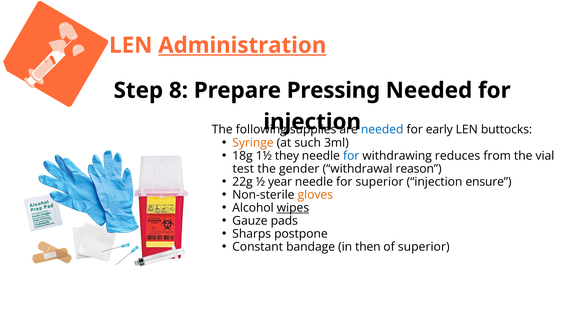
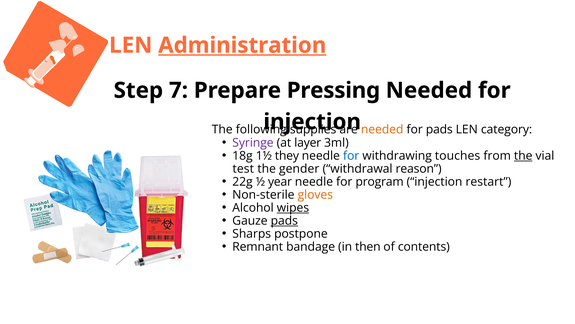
8: 8 -> 7 (178, 90)
needed colour: blue -> orange (382, 129)
for early: early -> pads (439, 129)
buttocks: buttocks -> category (507, 129)
Syringe colour: orange -> purple (253, 142)
such: such -> layer (308, 142)
reduces: reduces -> touches (458, 155)
the underline: none -> present (523, 155)
for superior: superior -> program (380, 181)
ensure: ensure -> restart (488, 181)
pads underline: none -> present (284, 221)
Constant: Constant -> Remnant (258, 247)
of superior: superior -> contents (424, 247)
